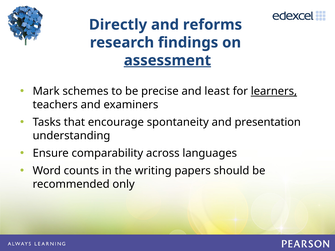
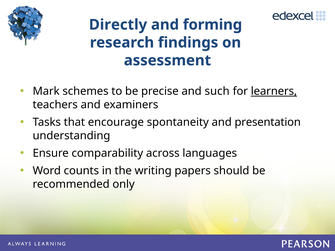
reforms: reforms -> forming (213, 25)
assessment underline: present -> none (167, 60)
least: least -> such (217, 91)
